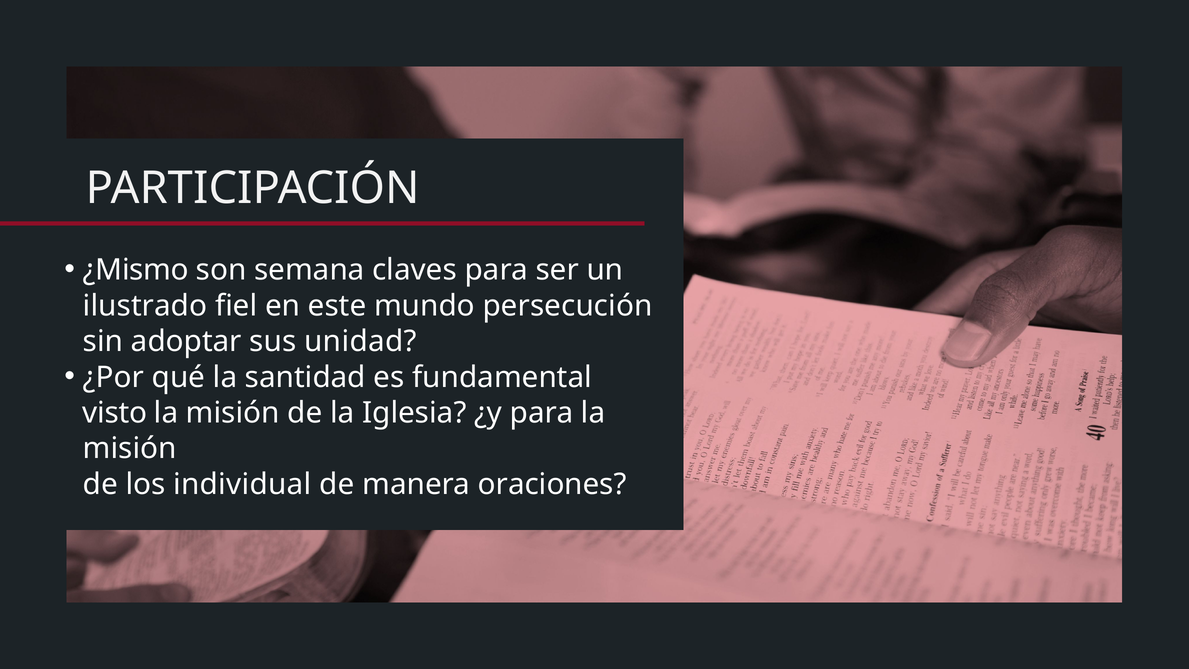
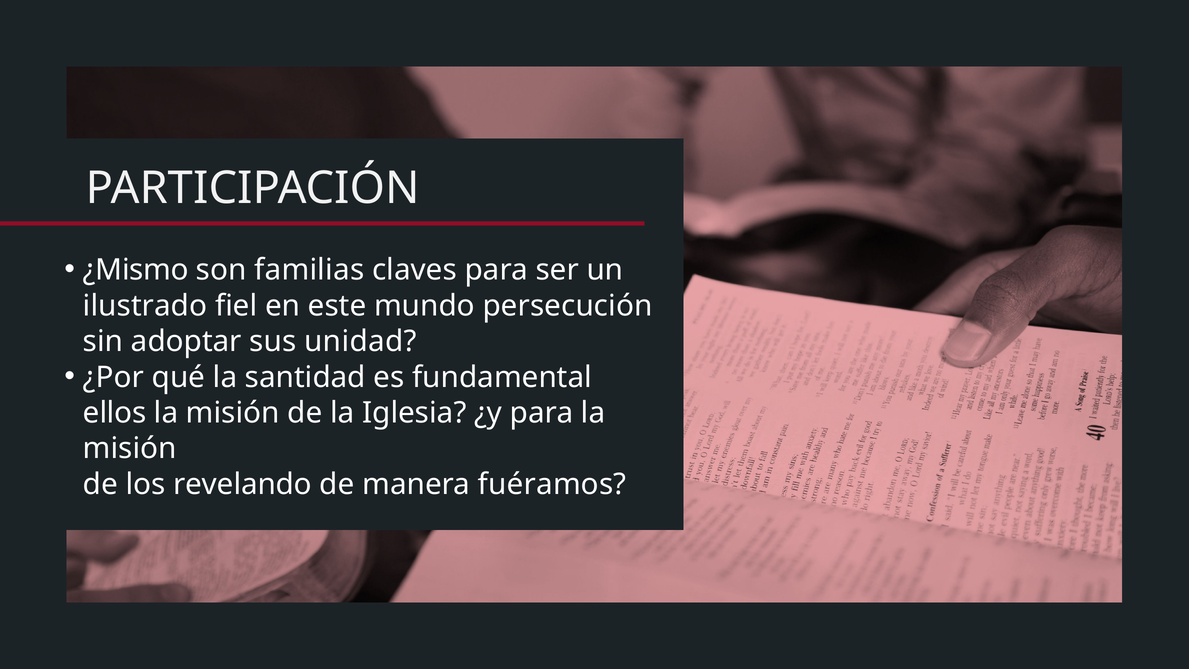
semana: semana -> familias (309, 270)
visto: visto -> ellos (115, 413)
individual: individual -> revelando (243, 484)
oraciones: oraciones -> fuéramos (552, 484)
